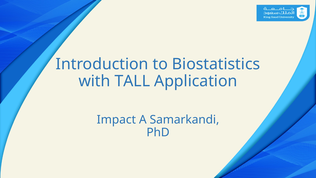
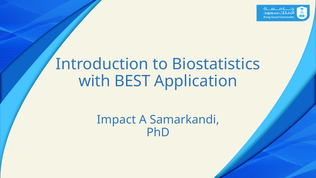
TALL: TALL -> BEST (132, 81)
